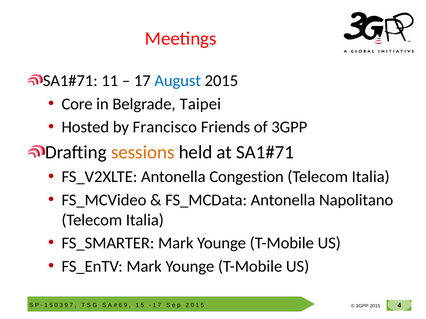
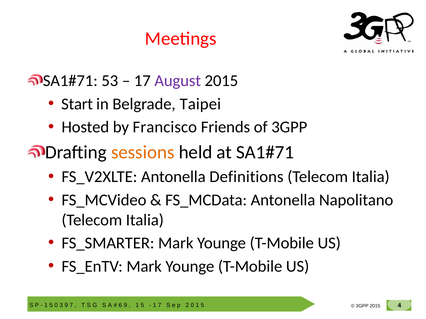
11: 11 -> 53 (110, 81)
August colour: blue -> purple (178, 81)
Core: Core -> Start (77, 104)
Congestion: Congestion -> Definitions (246, 177)
